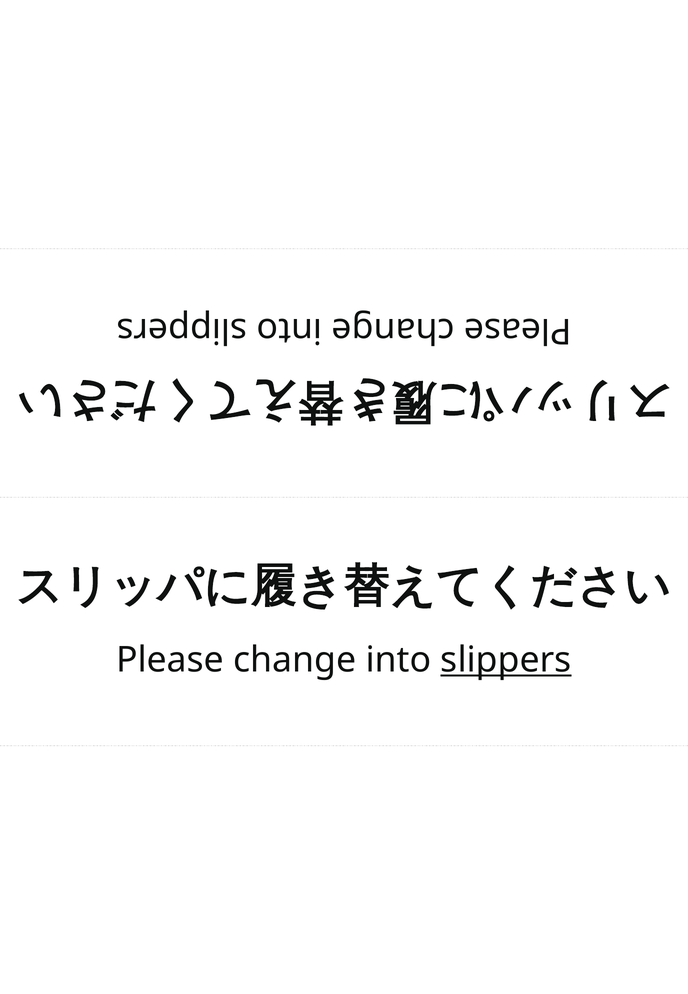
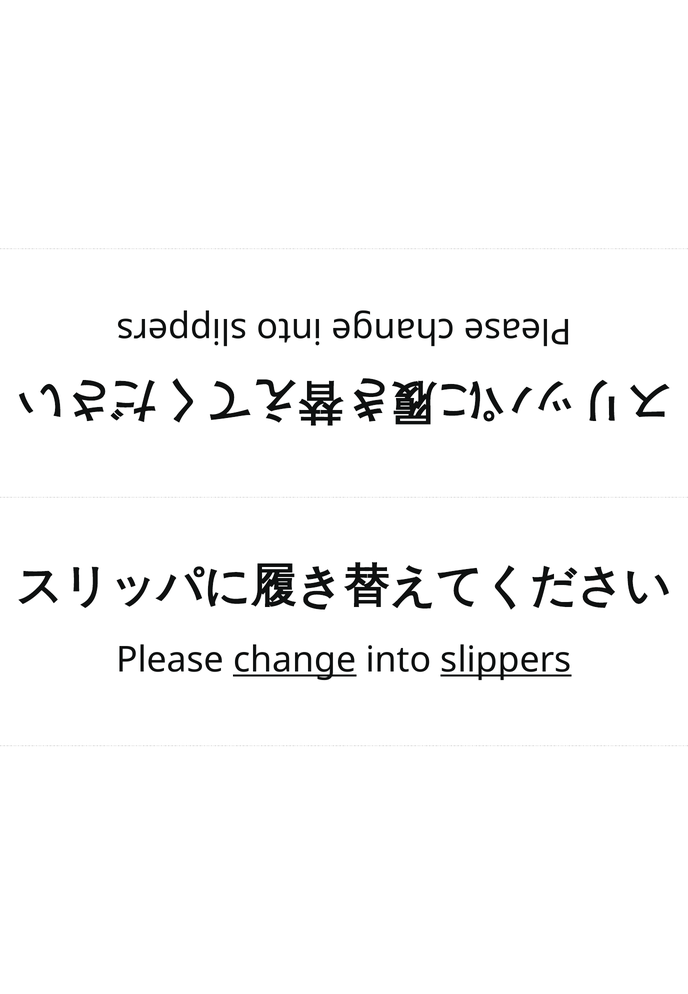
change underline: none -> present (295, 660)
